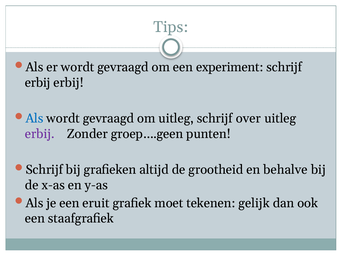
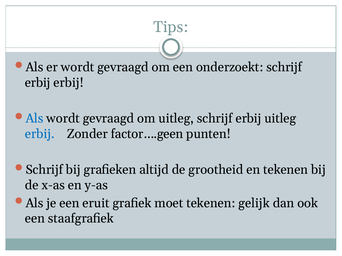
experiment: experiment -> onderzoekt (230, 67)
uitleg schrijf over: over -> erbij (249, 119)
erbij colour: purple -> blue (40, 134)
groep….geen: groep….geen -> factor….geen (147, 134)
en behalve: behalve -> tekenen (286, 170)
